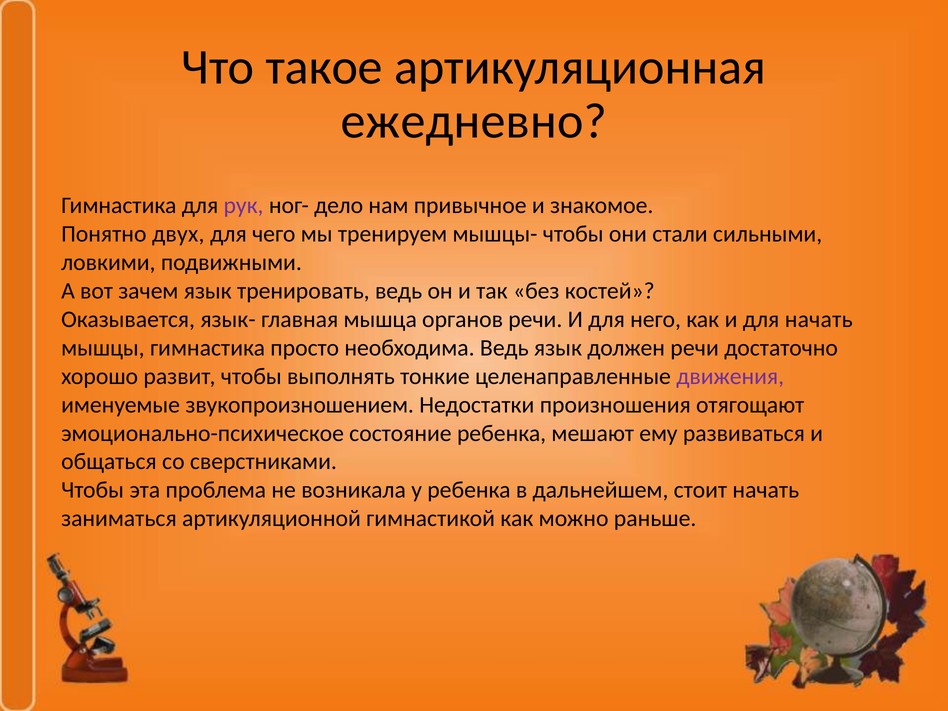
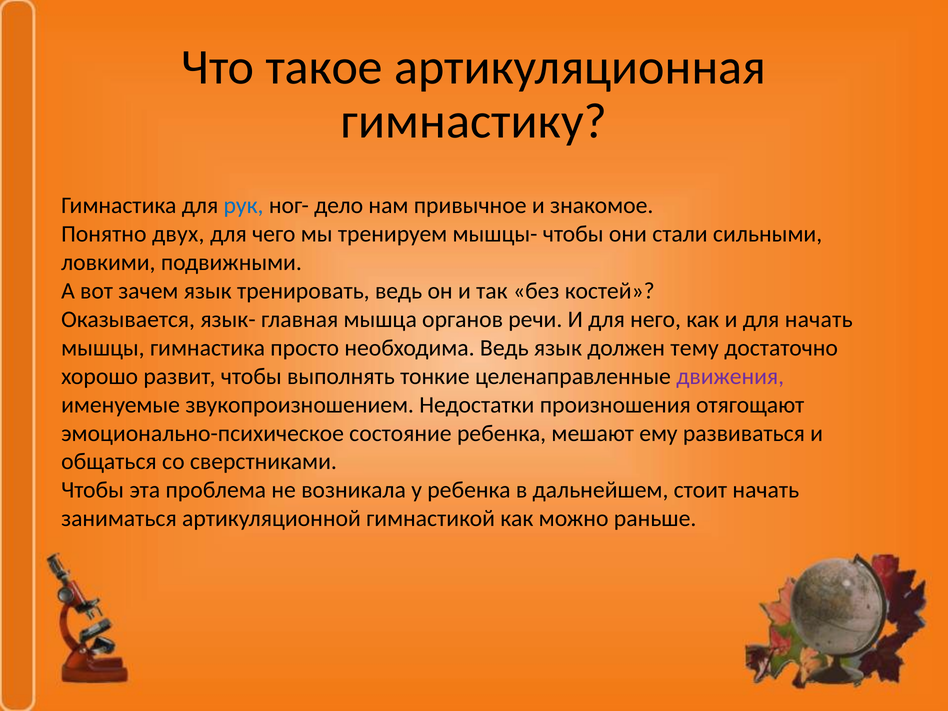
ежедневно: ежедневно -> гимнастику (474, 121)
рук colour: purple -> blue (244, 206)
должен речи: речи -> тему (695, 348)
